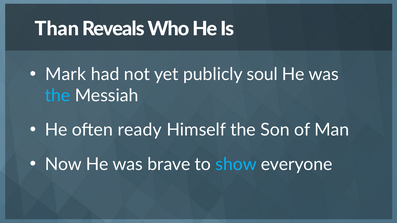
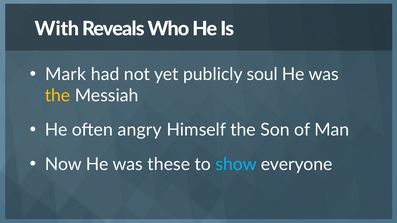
Than: Than -> With (57, 29)
the colour: light blue -> yellow (58, 96)
ready: ready -> angry (140, 130)
brave: brave -> these (169, 165)
